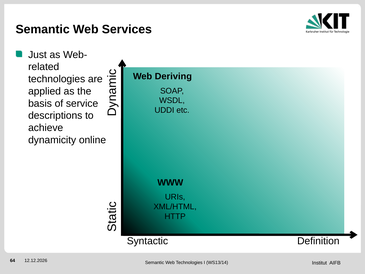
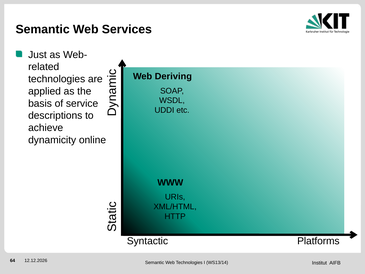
Definition: Definition -> Platforms (318, 241)
